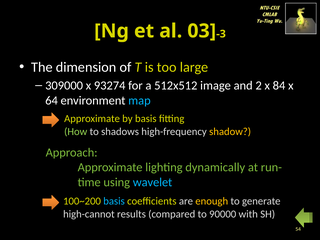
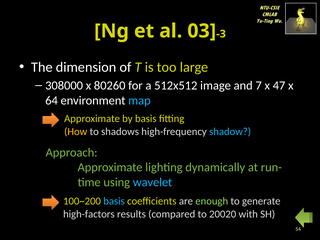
309000: 309000 -> 308000 (64, 86)
93274: 93274 -> 80260 (110, 86)
2: 2 -> 7 (259, 86)
84: 84 -> 47 (279, 86)
How colour: light green -> yellow (76, 132)
shadow colour: yellow -> light blue (230, 132)
enough colour: yellow -> light green (212, 201)
high-cannot: high-cannot -> high-factors (89, 214)
90000: 90000 -> 20020 (223, 214)
